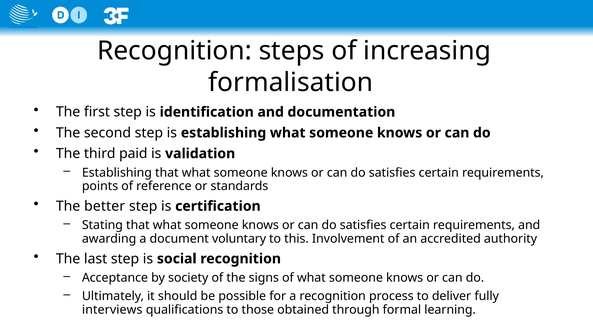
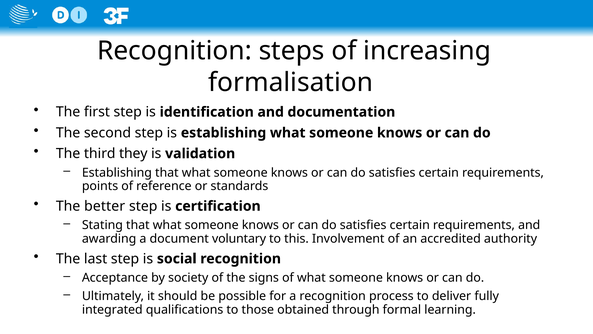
paid: paid -> they (133, 153)
interviews: interviews -> integrated (112, 309)
